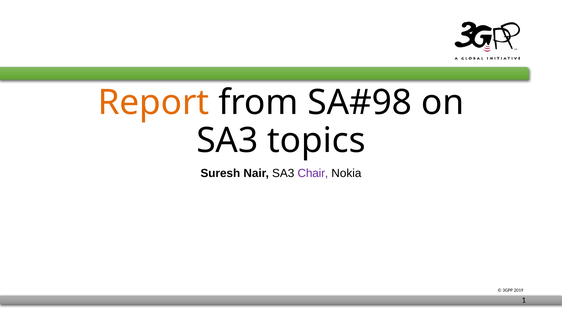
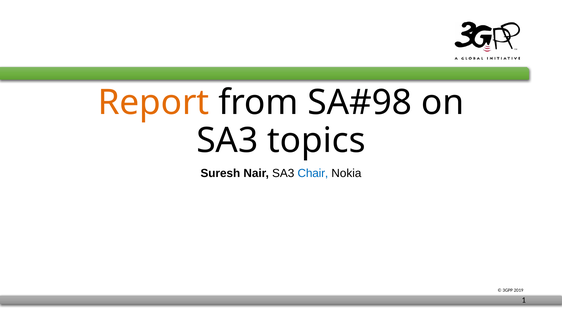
Chair colour: purple -> blue (313, 173)
